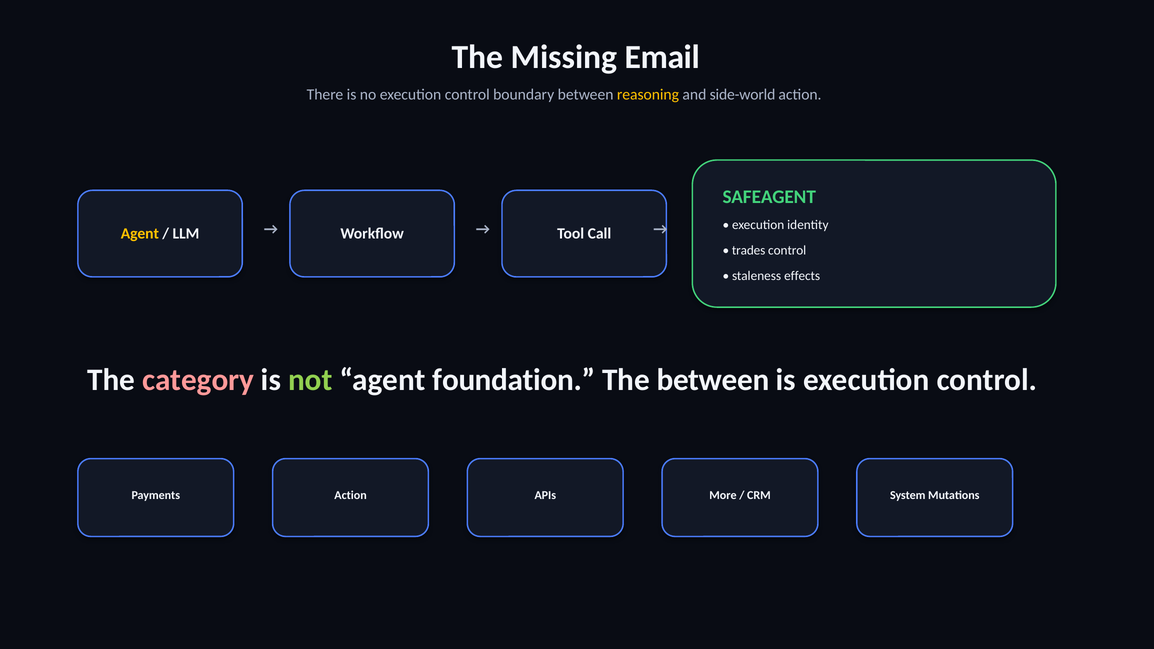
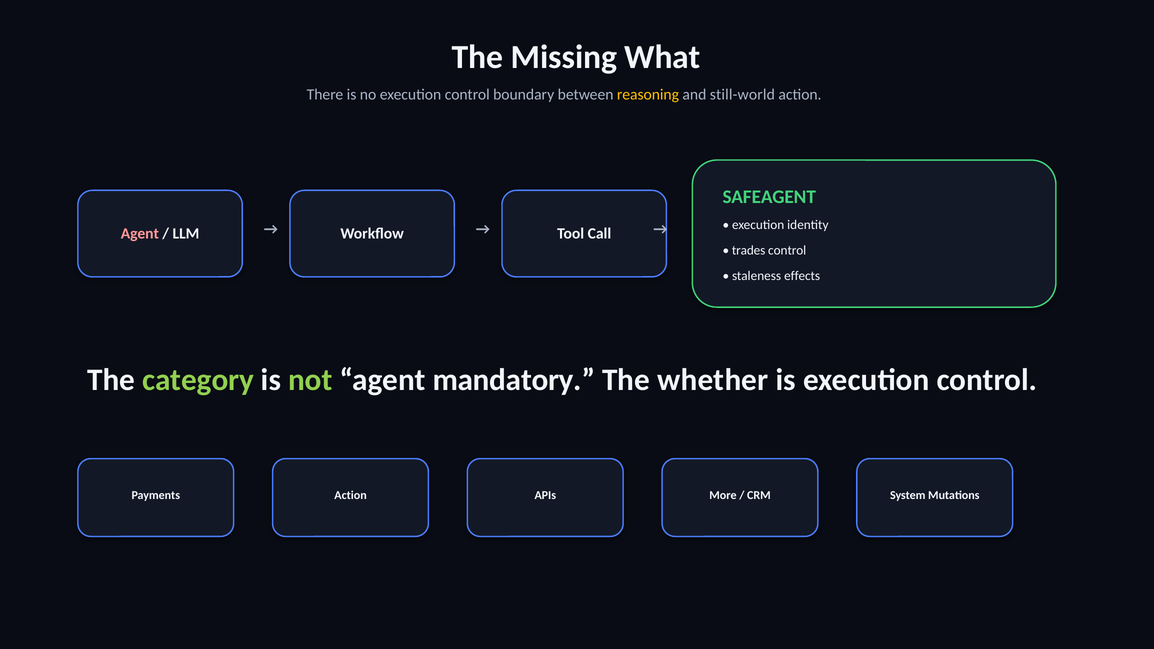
Email: Email -> What (662, 57)
side-world: side-world -> still-world (742, 94)
Agent colour: yellow -> pink (140, 234)
category colour: pink -> light green (198, 380)
foundation: foundation -> mandatory (514, 380)
The between: between -> whether (713, 380)
